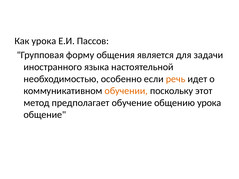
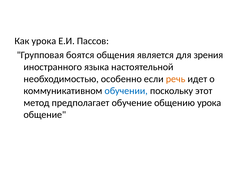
форму: форму -> боятся (80, 55)
задачи: задачи -> зрения (208, 55)
обучении colour: orange -> blue (126, 91)
